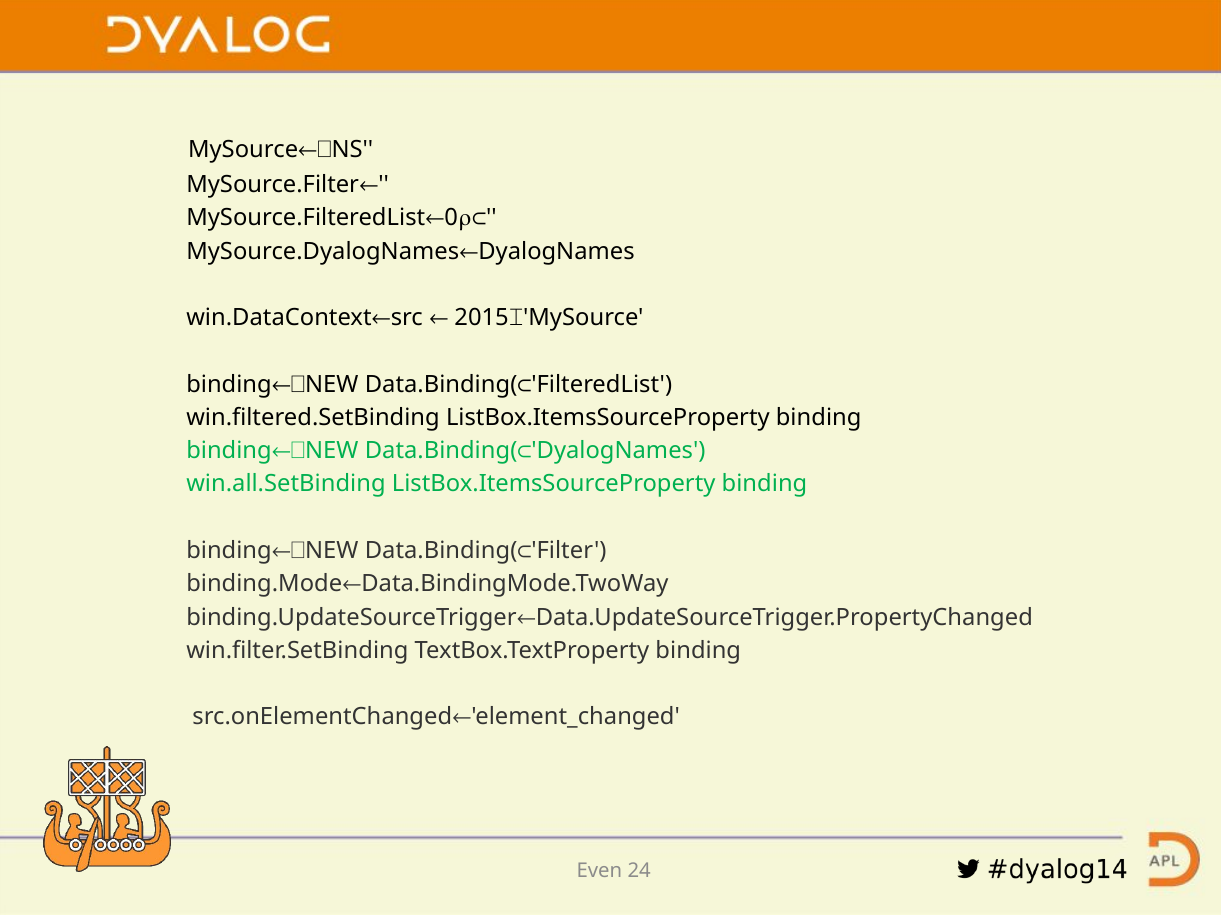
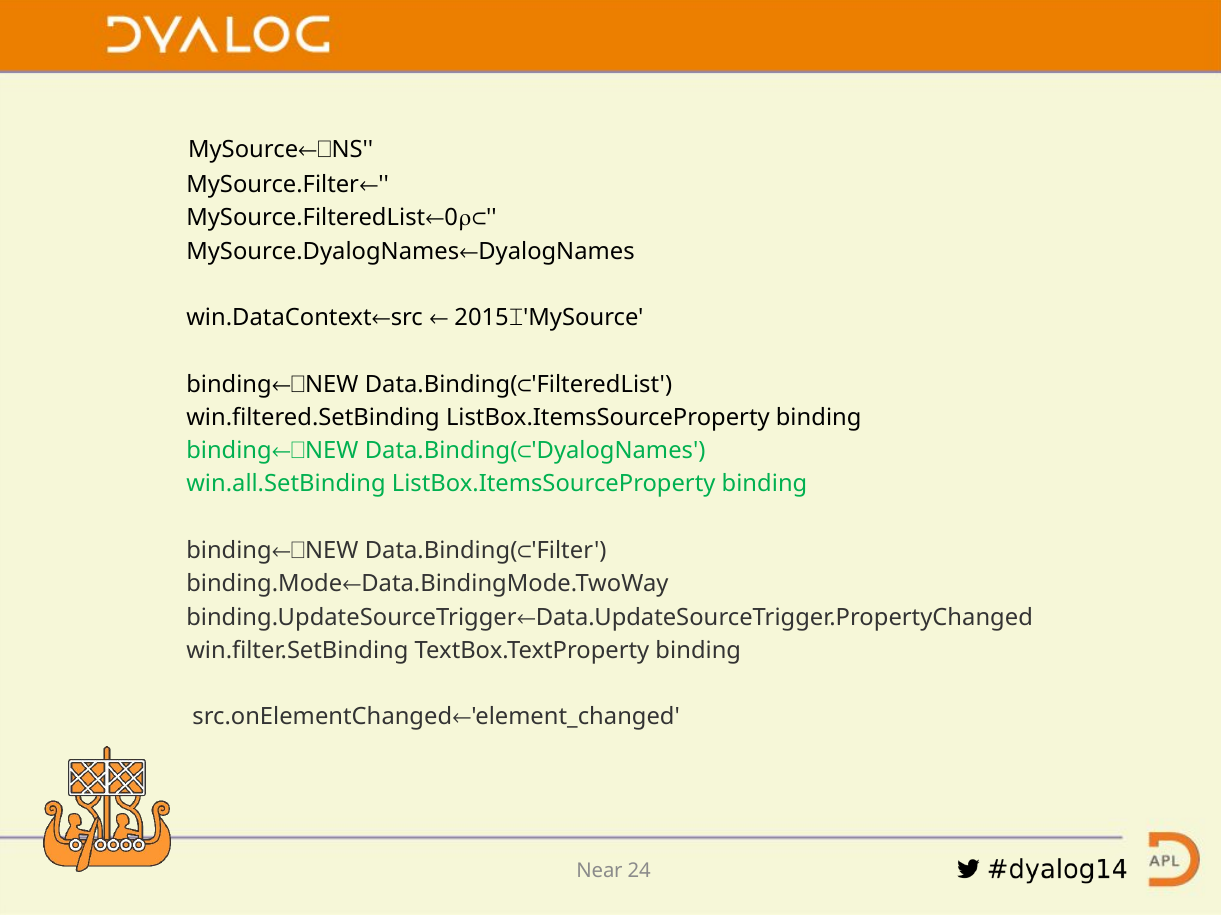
Even: Even -> Near (600, 870)
